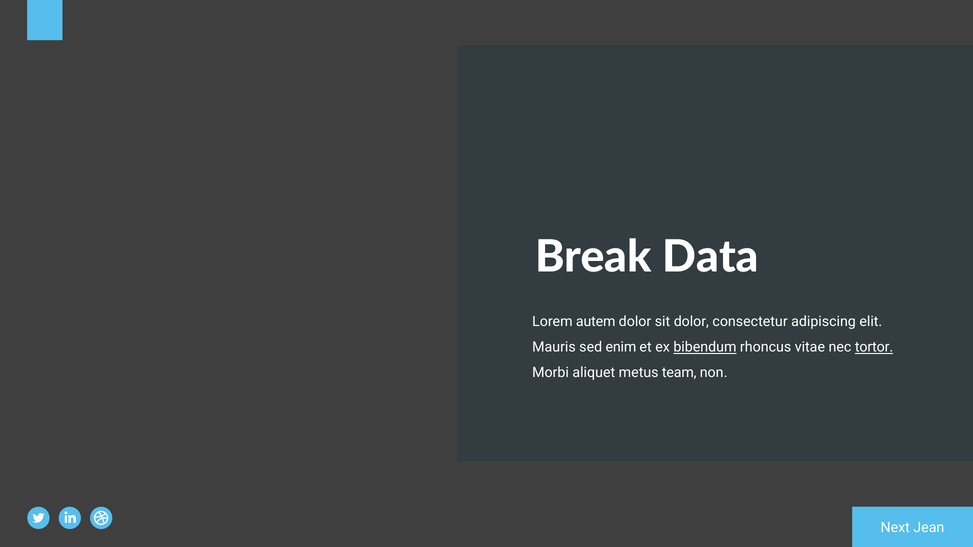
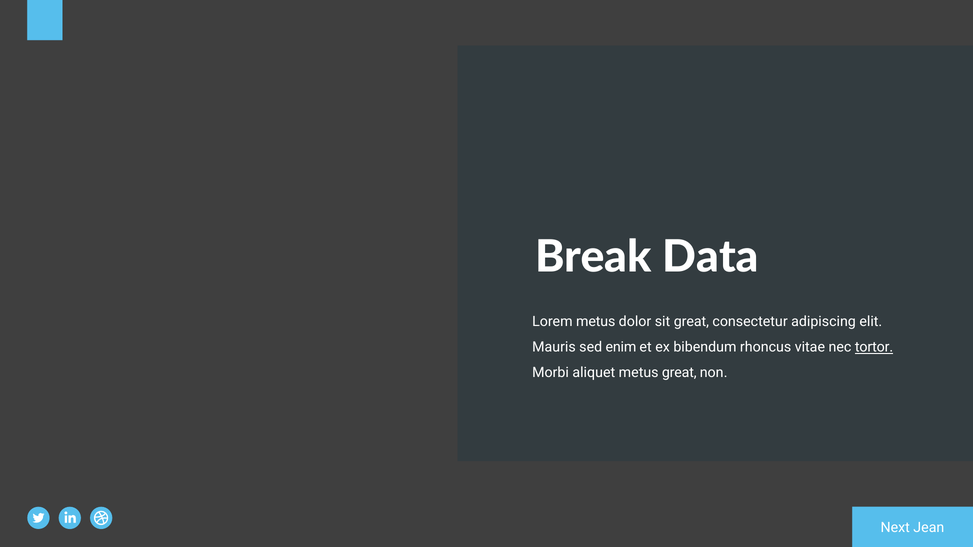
Lorem autem: autem -> metus (596, 322)
sit dolor: dolor -> great (691, 322)
bibendum underline: present -> none (705, 347)
metus team: team -> great (679, 373)
